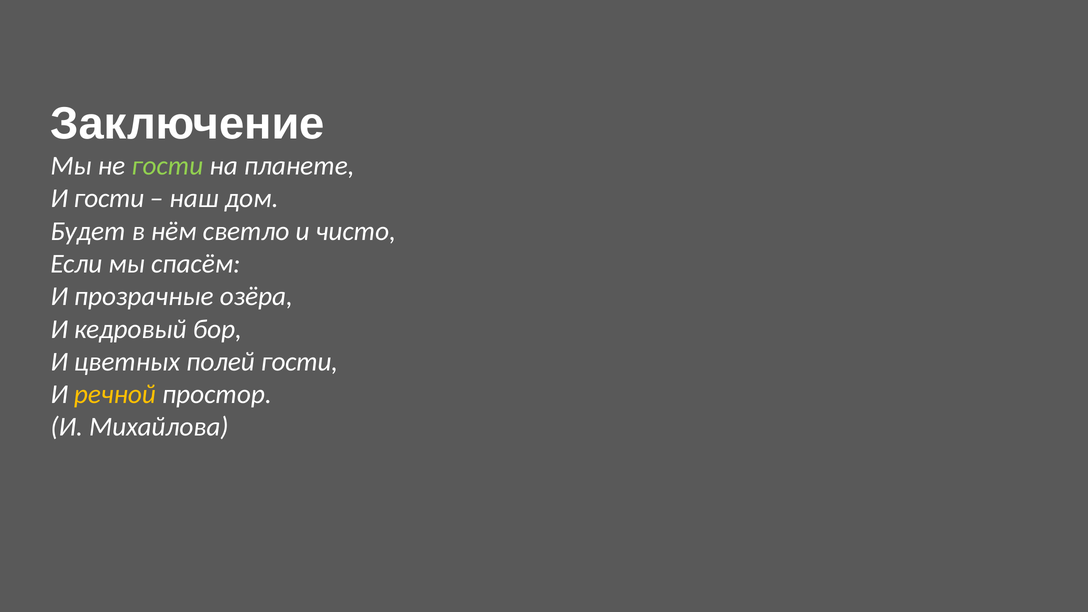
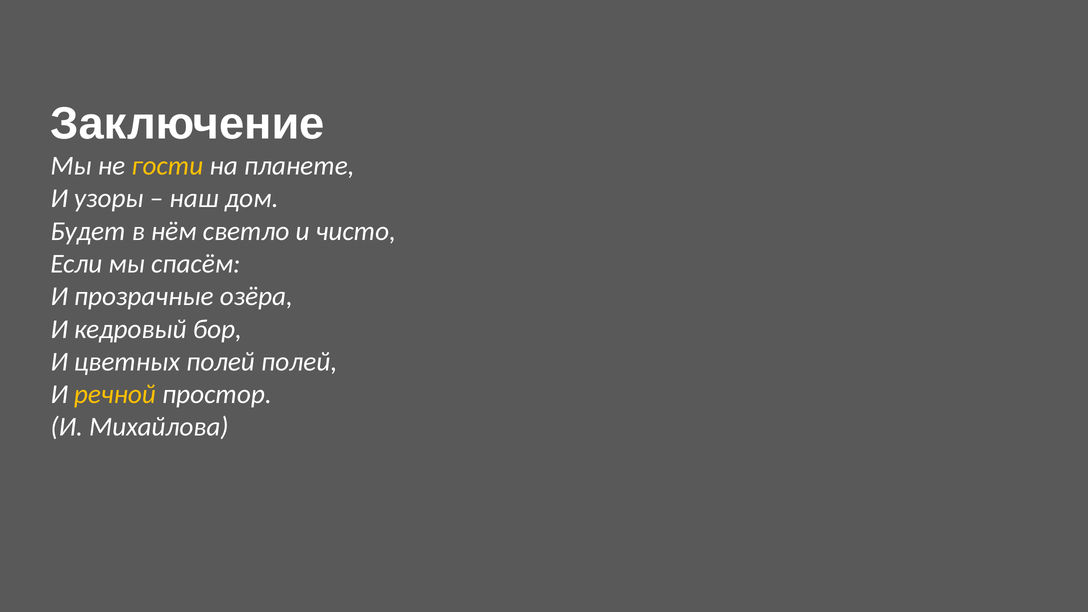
гости colour: light green -> yellow (167, 166)
И гости: гости -> узоры (109, 198)
полей гости: гости -> полей (299, 362)
